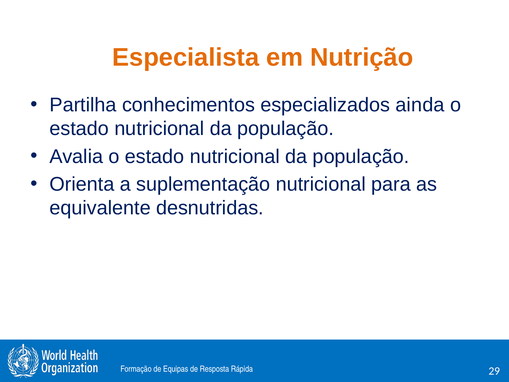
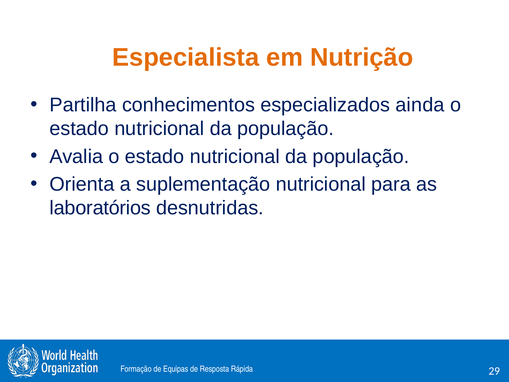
equivalente: equivalente -> laboratórios (100, 208)
